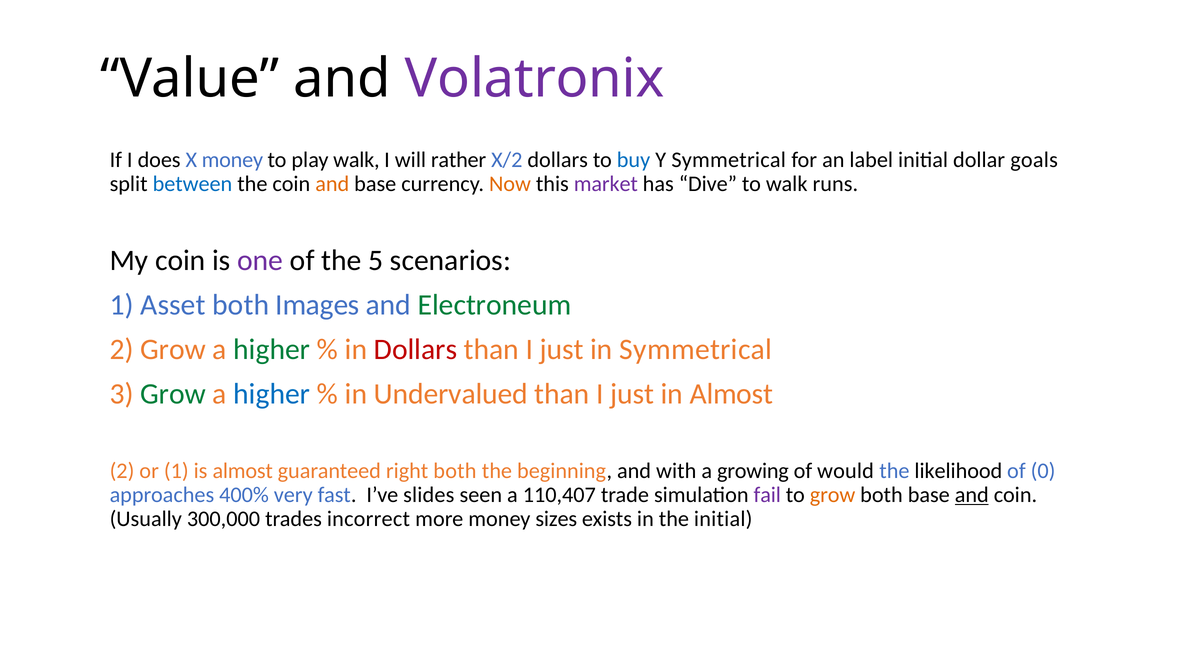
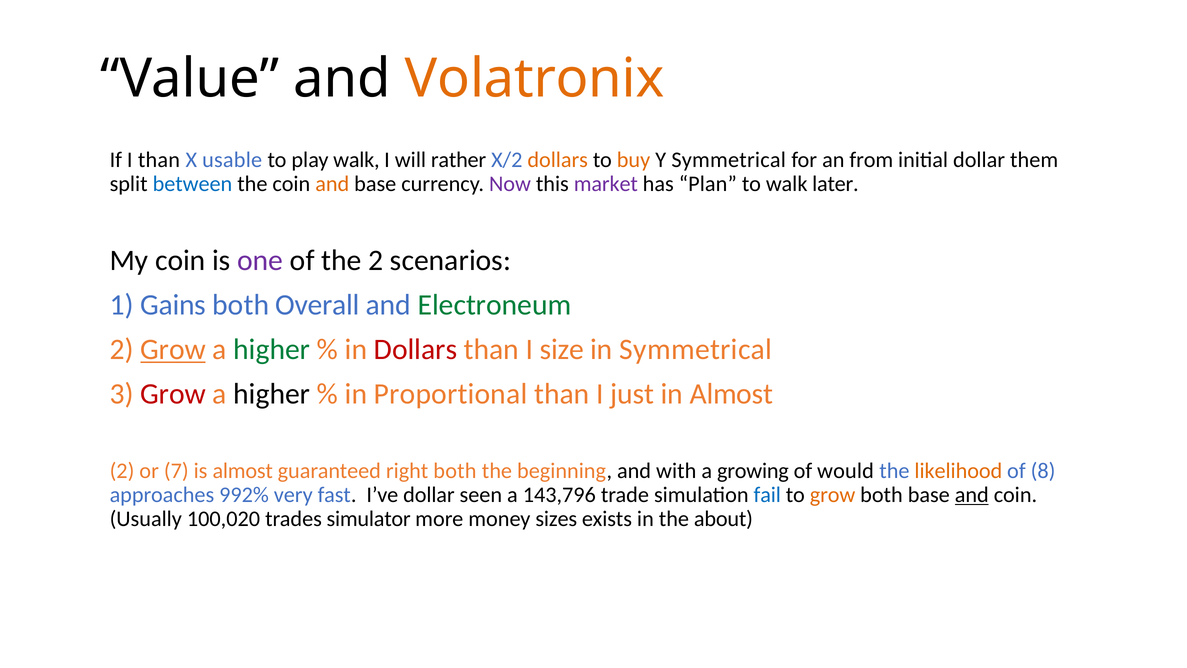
Volatronix colour: purple -> orange (535, 79)
I does: does -> than (159, 160)
X money: money -> usable (232, 160)
dollars colour: black -> orange (558, 160)
buy colour: blue -> orange (634, 160)
label: label -> from (871, 160)
goals: goals -> them (1034, 160)
Now colour: orange -> purple (510, 184)
Dive: Dive -> Plan (708, 184)
runs: runs -> later (835, 184)
the 5: 5 -> 2 (376, 261)
Asset: Asset -> Gains (173, 305)
Images: Images -> Overall (317, 305)
Grow underline: none -> present (173, 349)
just: just -> size (562, 349)
Grow colour: green -> red (173, 394)
higher colour: blue -> black (272, 394)
Undervalued: Undervalued -> Proportional (451, 394)
or 1: 1 -> 7 (176, 471)
likelihood colour: black -> orange (958, 471)
0: 0 -> 8 (1043, 471)
400%: 400% -> 992% (244, 495)
I’ve slides: slides -> dollar (429, 495)
110,407: 110,407 -> 143,796 (559, 495)
fail colour: purple -> blue (767, 495)
300,000: 300,000 -> 100,020 (223, 519)
incorrect: incorrect -> simulator (369, 519)
the initial: initial -> about (723, 519)
